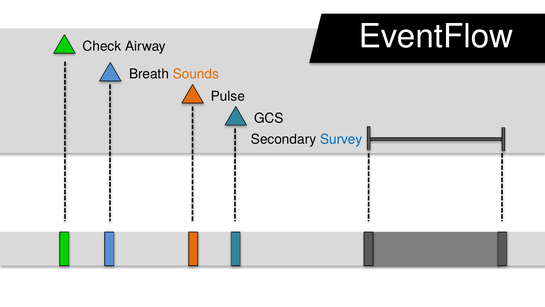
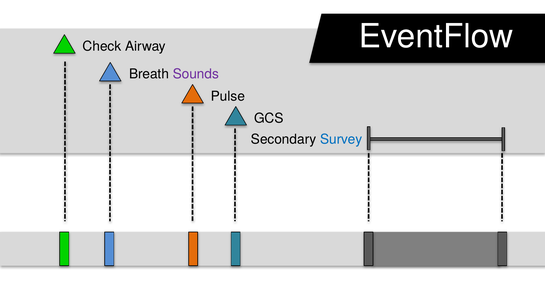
Sounds colour: orange -> purple (196, 74)
